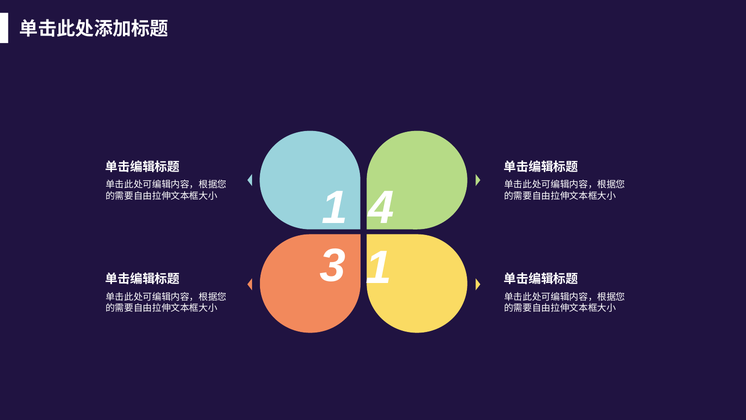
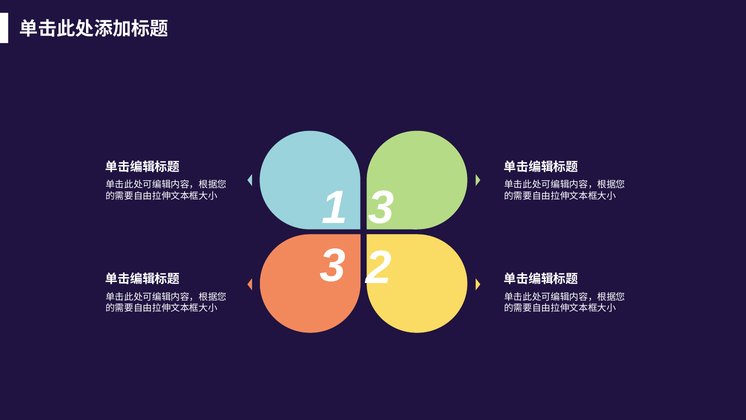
1 4: 4 -> 3 (381, 207)
3 1: 1 -> 2 (379, 268)
